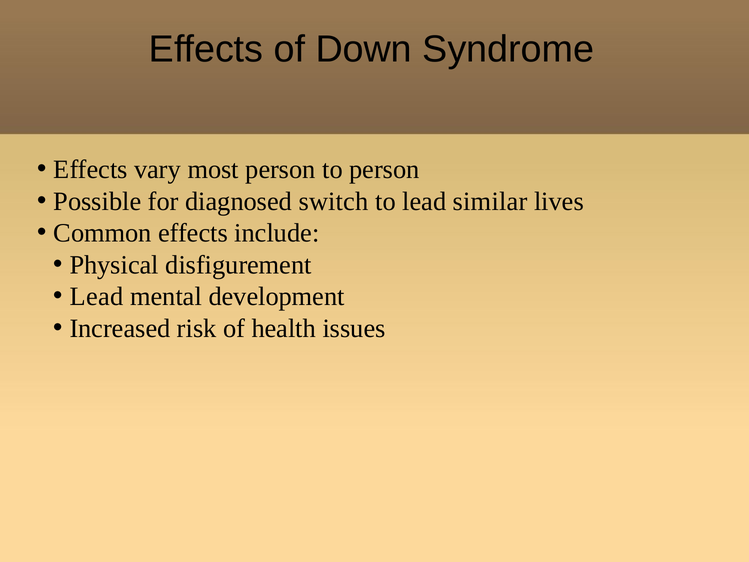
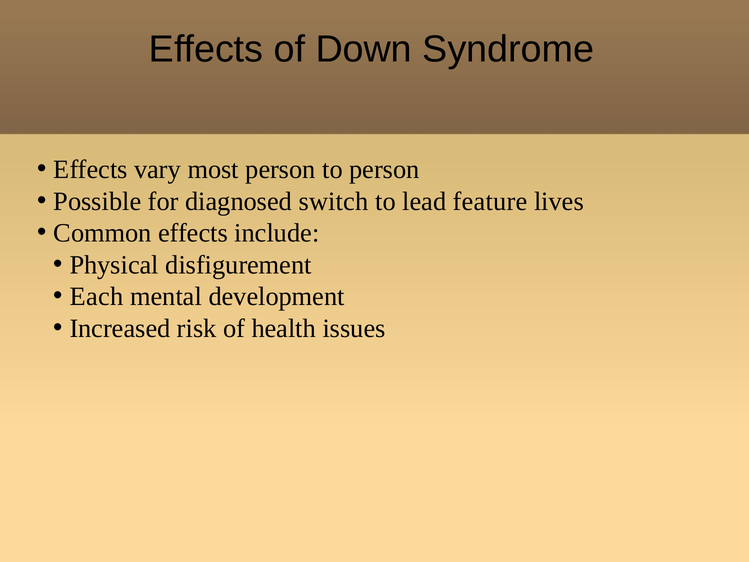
similar: similar -> feature (490, 201)
Lead: Lead -> Each (96, 296)
